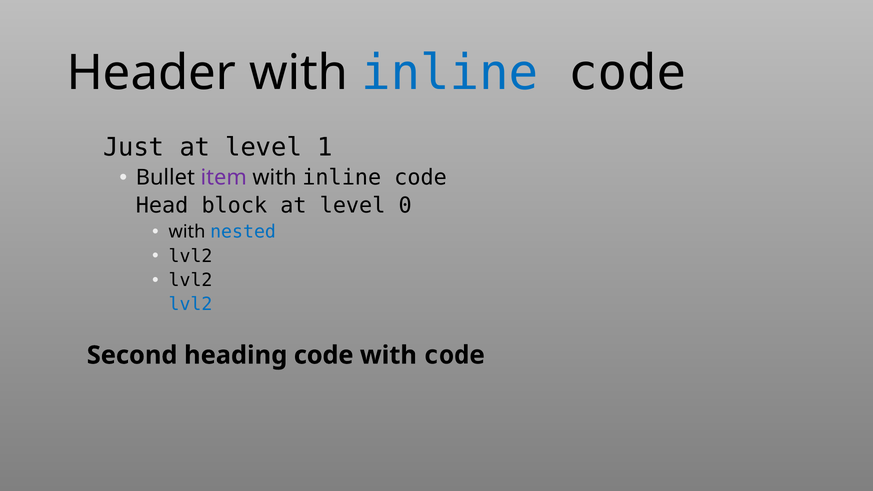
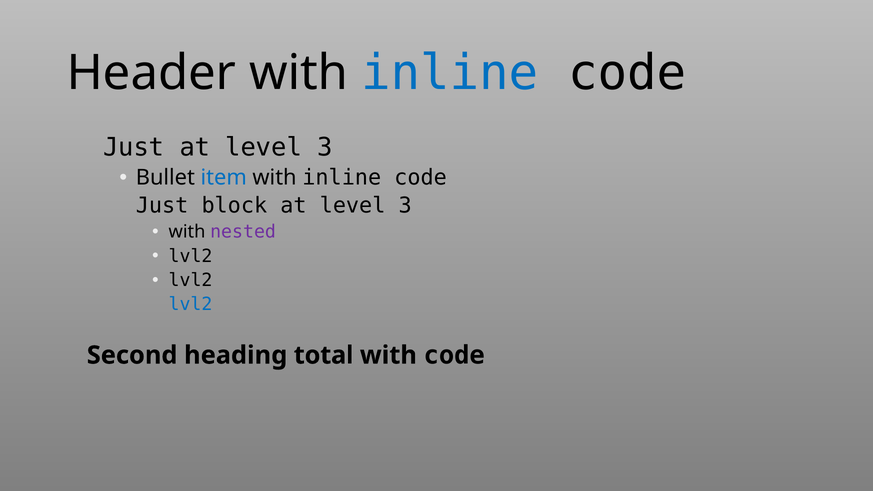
1: 1 -> 3 (325, 148)
item colour: purple -> blue (224, 178)
Head: Head -> Just (162, 206)
block at level 0: 0 -> 3 (405, 206)
nested colour: blue -> purple (243, 232)
heading code: code -> total (324, 355)
